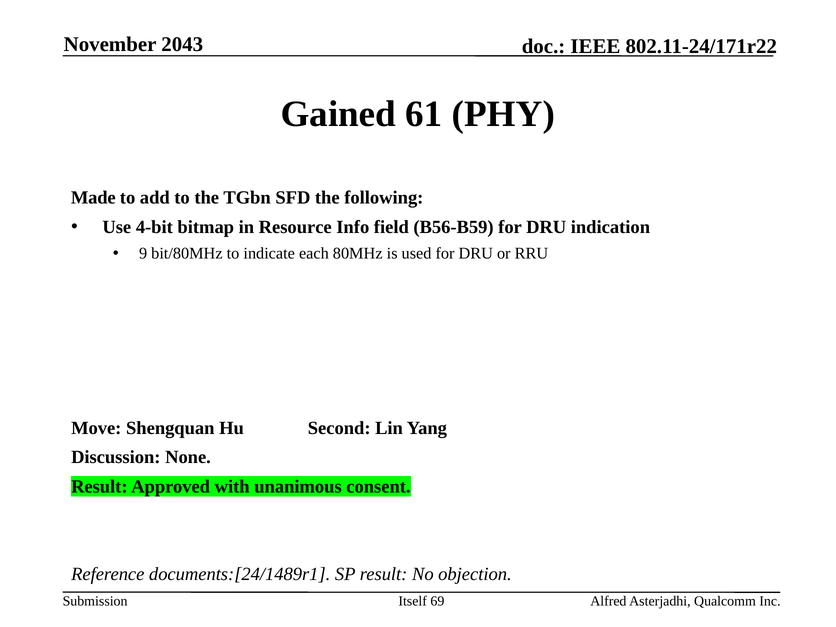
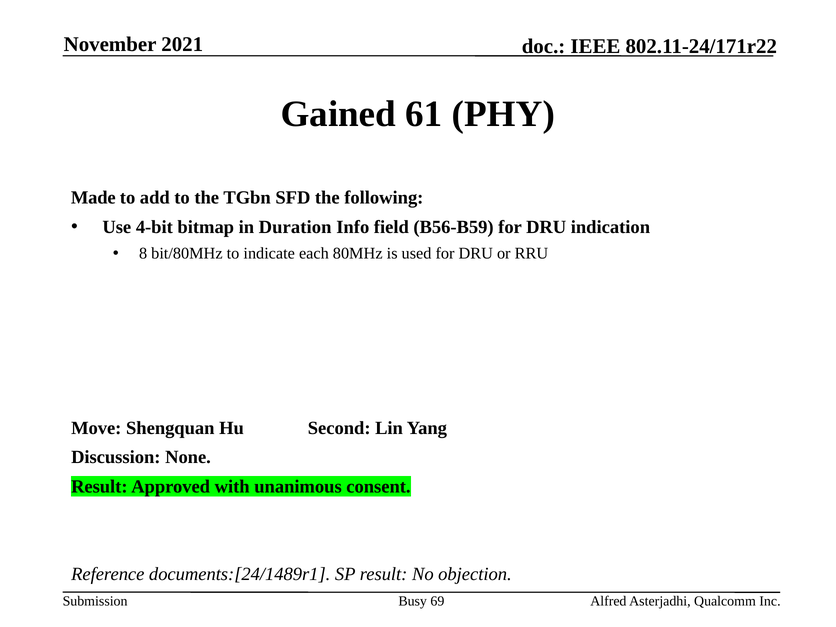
2043: 2043 -> 2021 (182, 44)
Resource: Resource -> Duration (295, 227)
9: 9 -> 8 (143, 254)
Itself: Itself -> Busy (413, 601)
